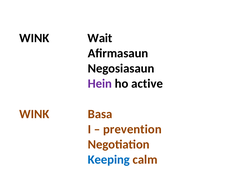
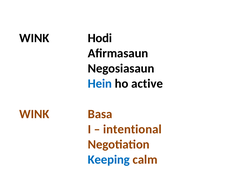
Wait: Wait -> Hodi (100, 38)
Hein colour: purple -> blue (100, 84)
prevention: prevention -> intentional (132, 129)
